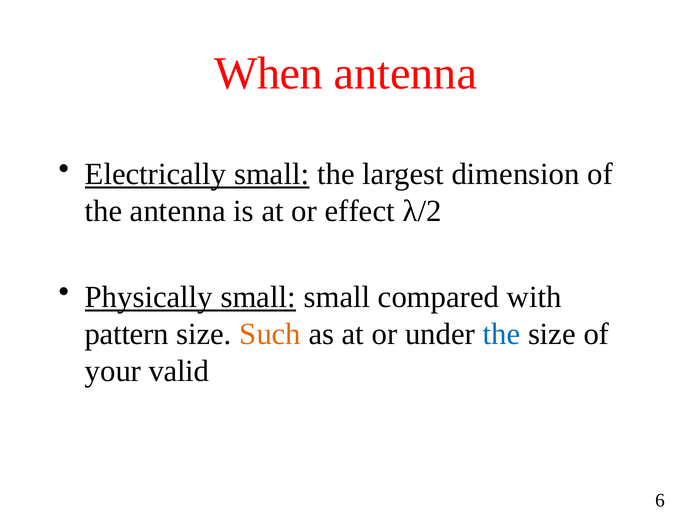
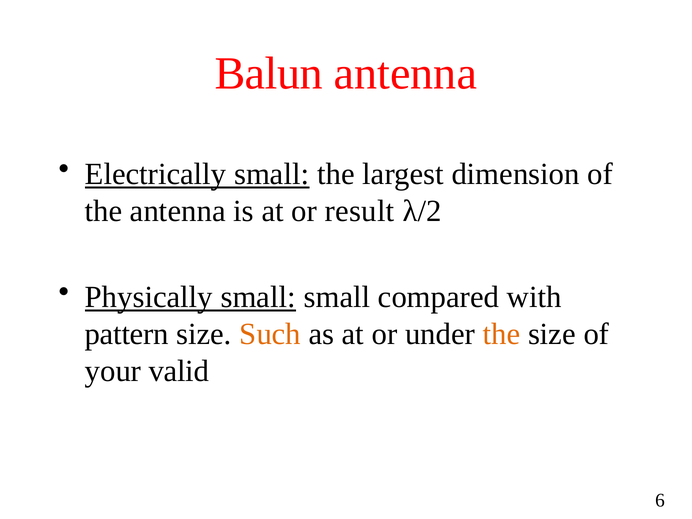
When: When -> Balun (269, 73)
effect: effect -> result (360, 211)
the colour: blue -> orange (501, 334)
